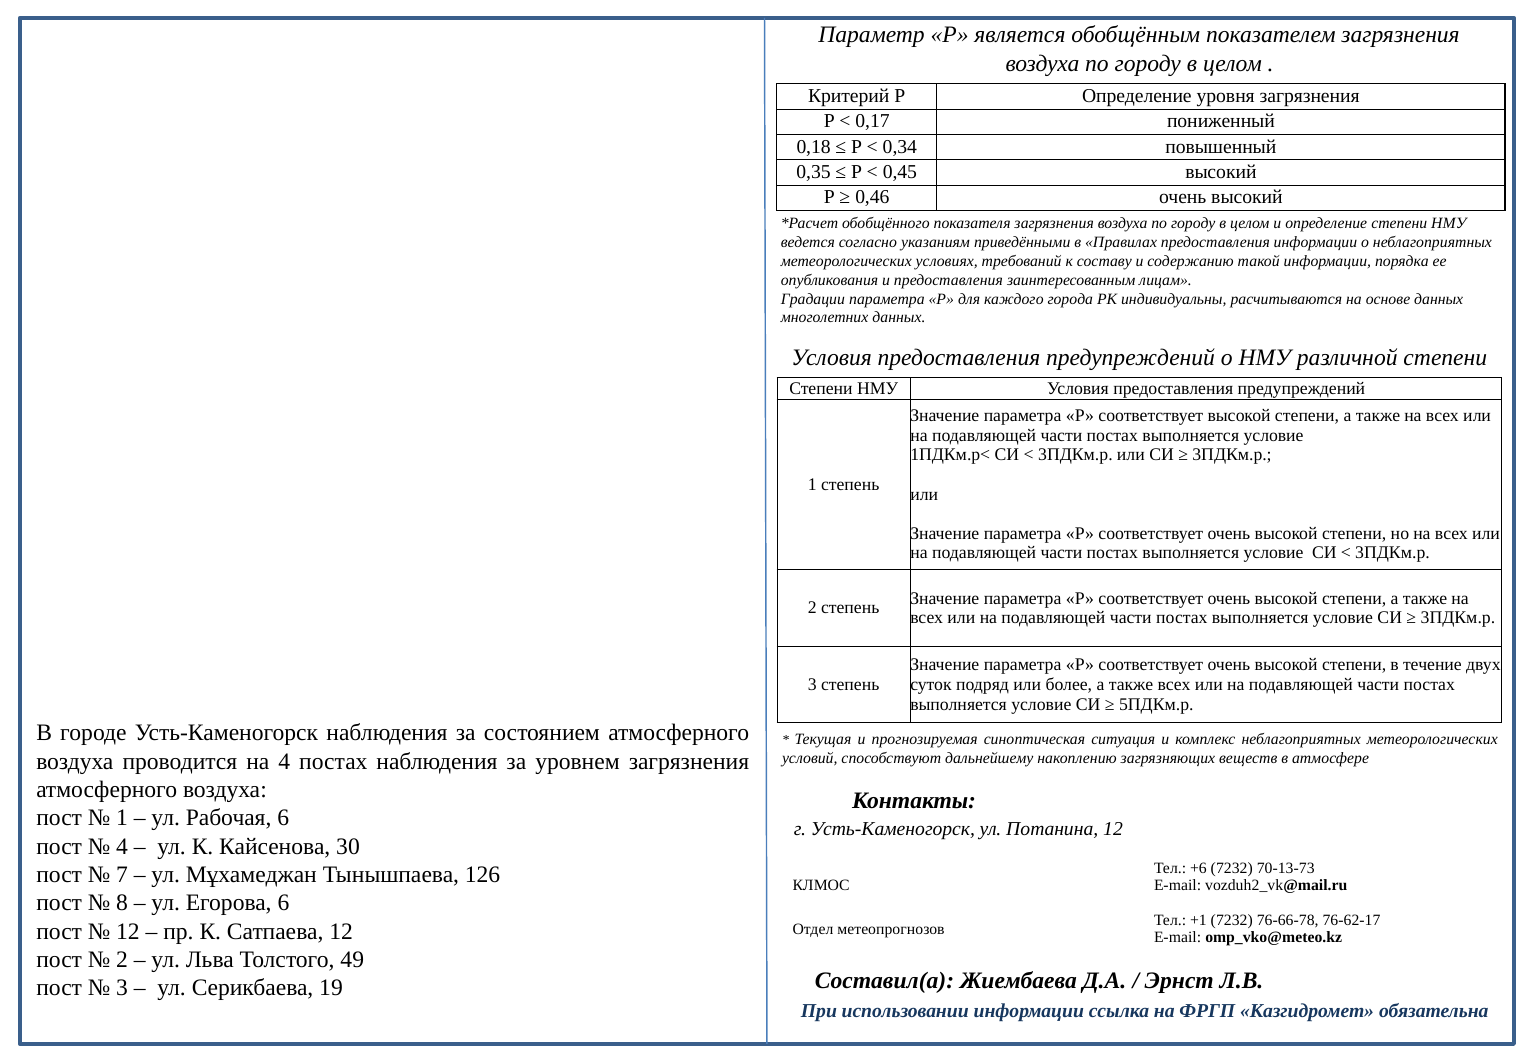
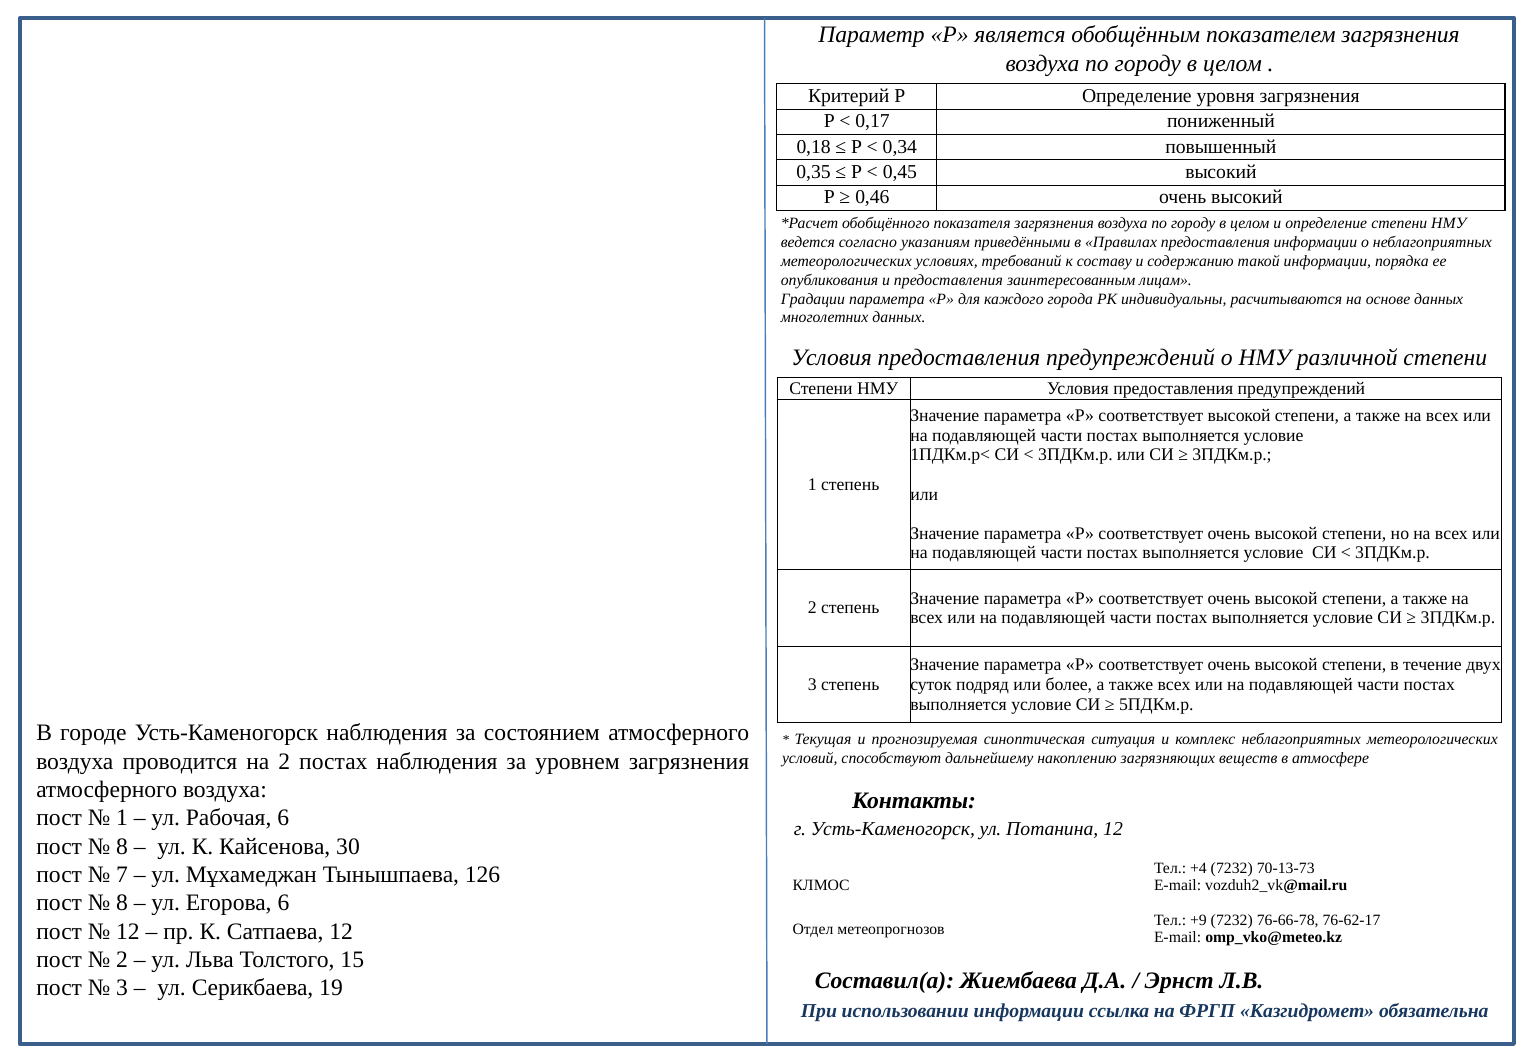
на 4: 4 -> 2 (284, 761)
4: 4 -> 8 (122, 846)
+6: +6 -> +4 (1198, 868)
+1: +1 -> +9 (1198, 920)
49: 49 -> 15 (352, 960)
